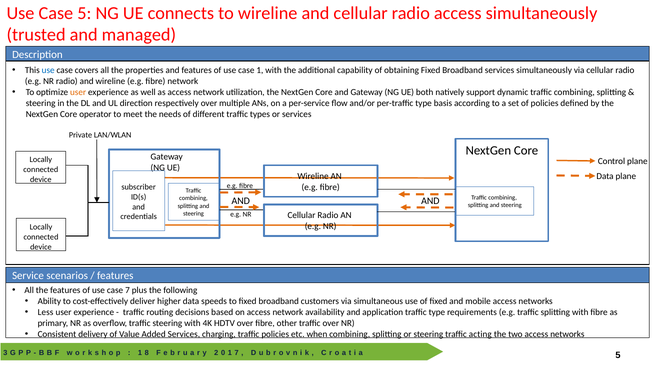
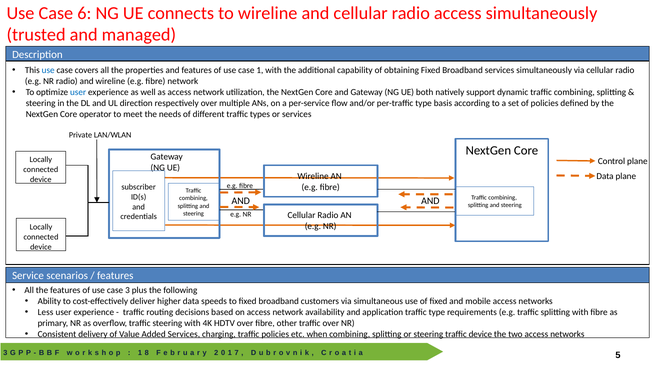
Case 5: 5 -> 6 (84, 13)
user colour: orange -> blue (78, 92)
case 7: 7 -> 3 (127, 290)
traffic acting: acting -> device (480, 334)
